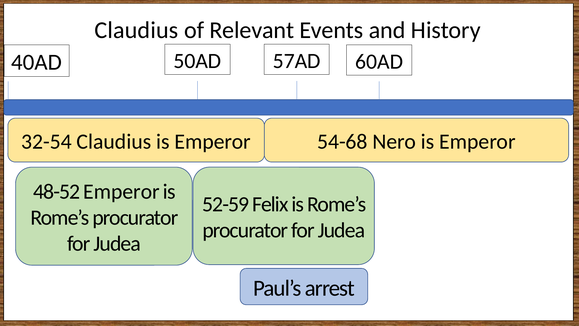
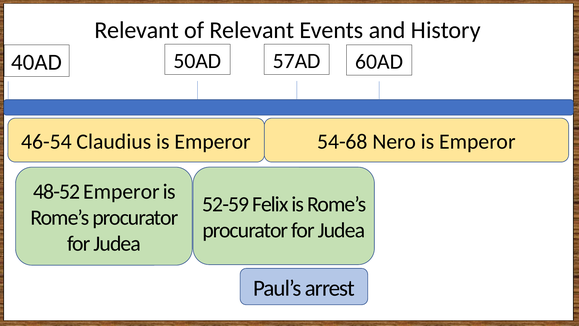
Claudius: Claudius -> Relevant (137, 30)
32-54: 32-54 -> 46-54 (46, 141)
